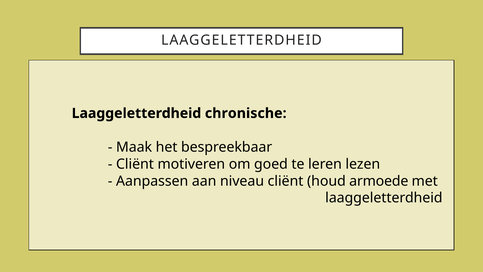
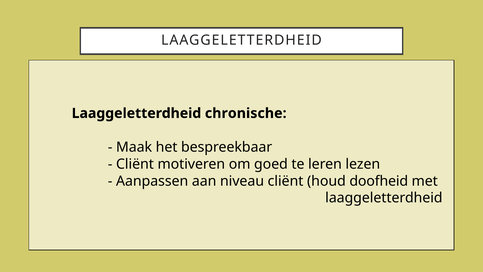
armoede: armoede -> doofheid (379, 181)
